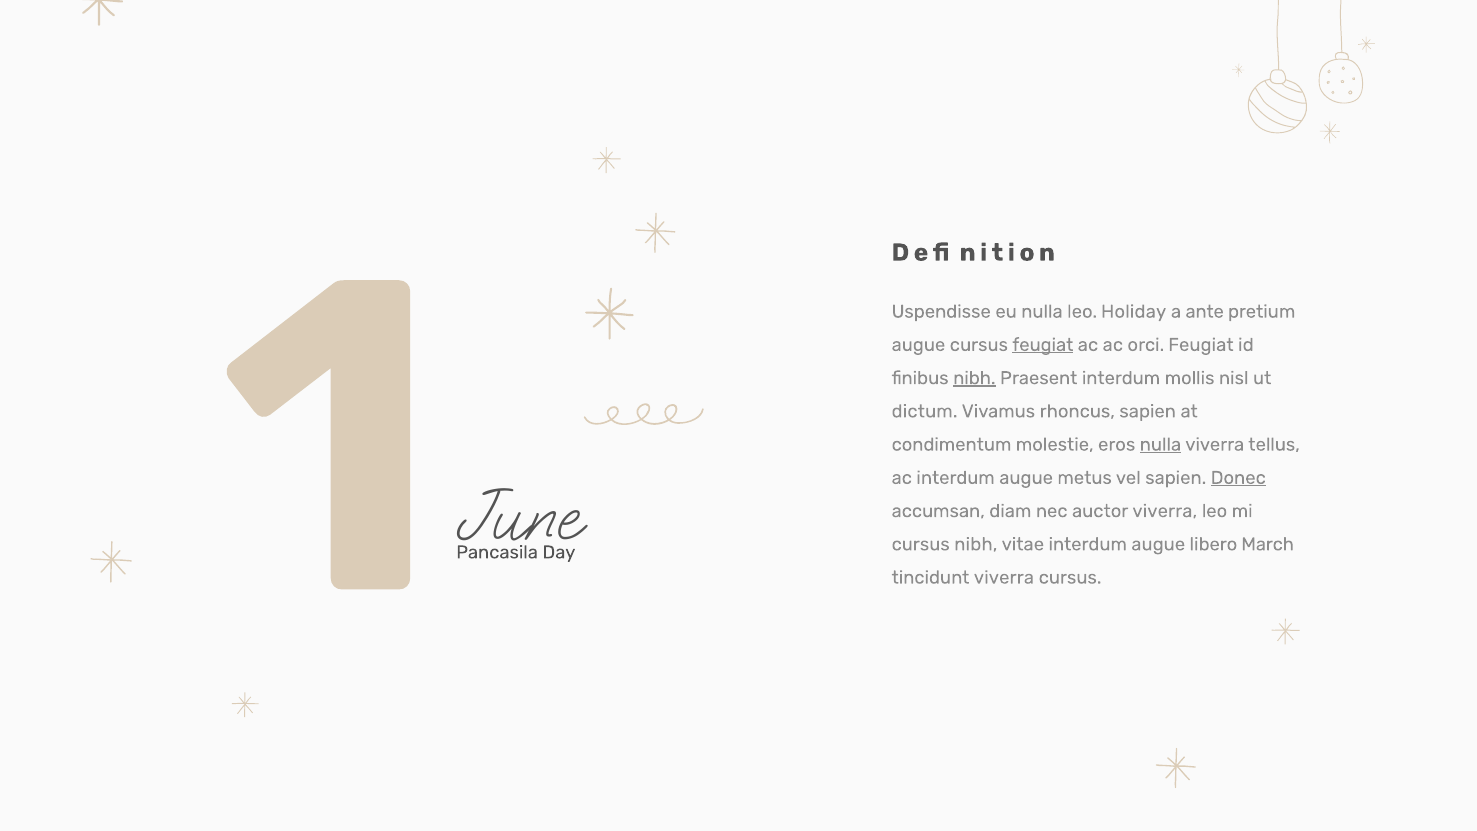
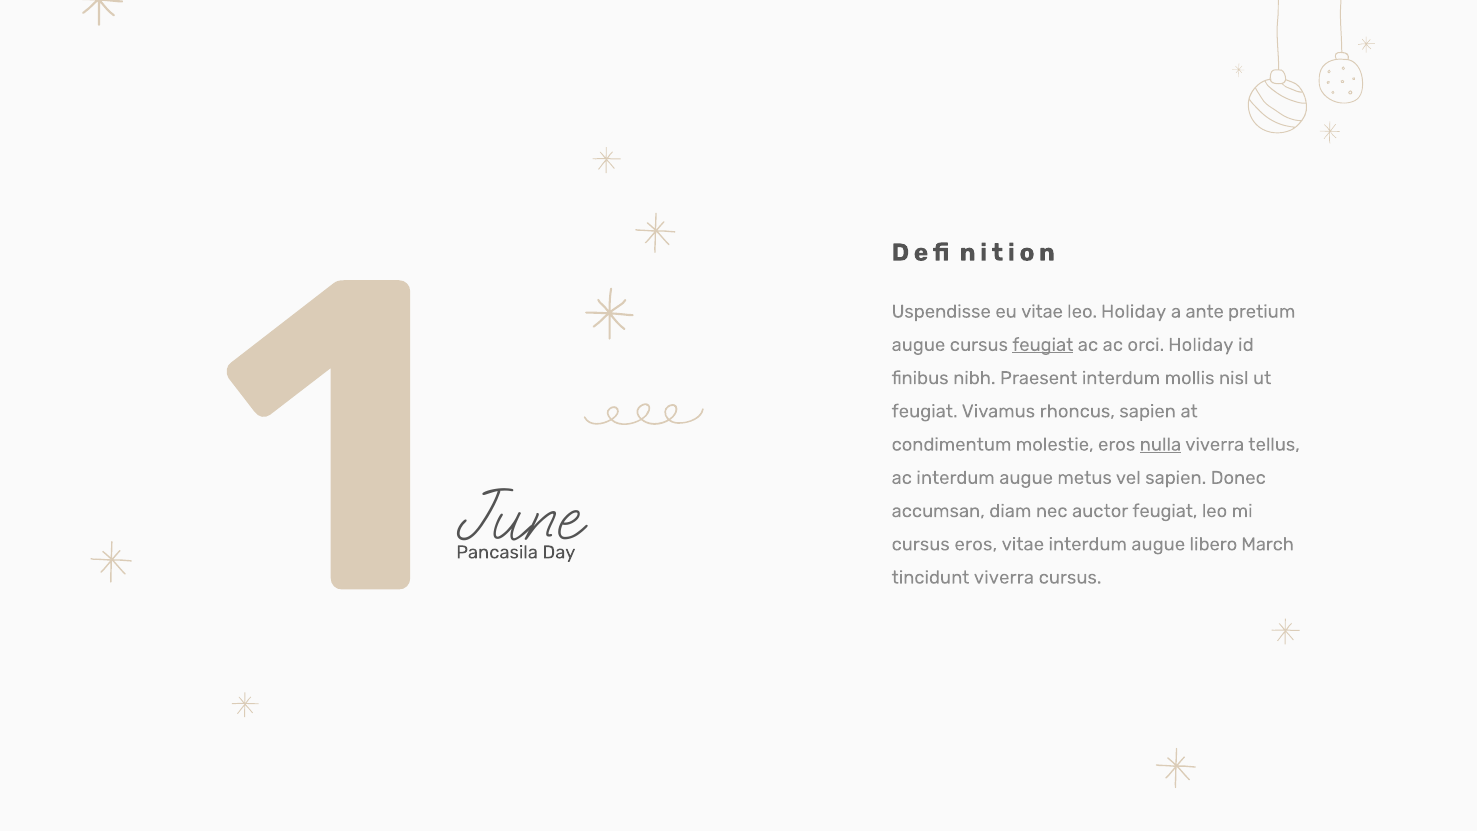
eu nulla: nulla -> vitae (1042, 311)
orci Feugiat: Feugiat -> Holiday (1201, 345)
nibh underline: present -> none (974, 378)
dictum: dictum -> feugiat (925, 411)
Donec underline: present -> none (1238, 478)
auctor viverra: viverra -> feugiat (1165, 511)
cursus nibh: nibh -> eros (976, 544)
